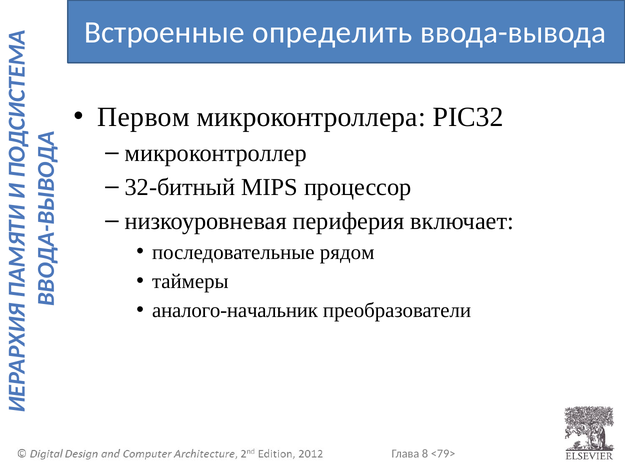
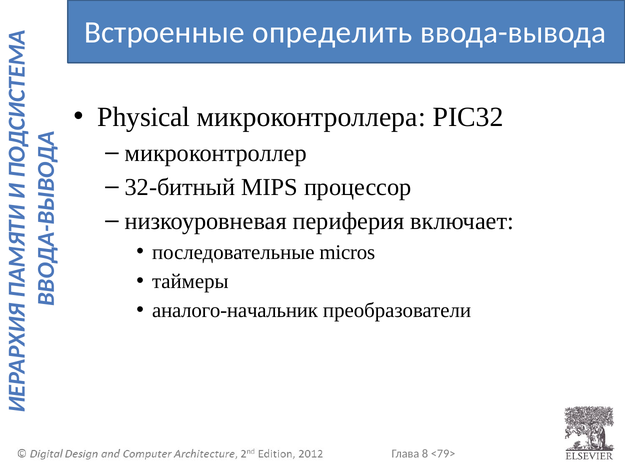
Первом: Первом -> Physical (144, 117)
рядом: рядом -> micros (347, 252)
